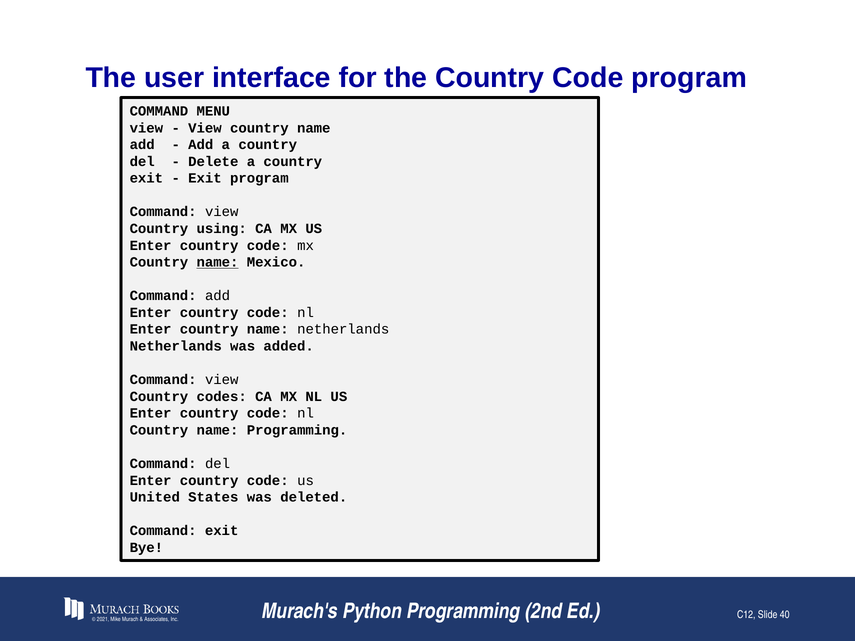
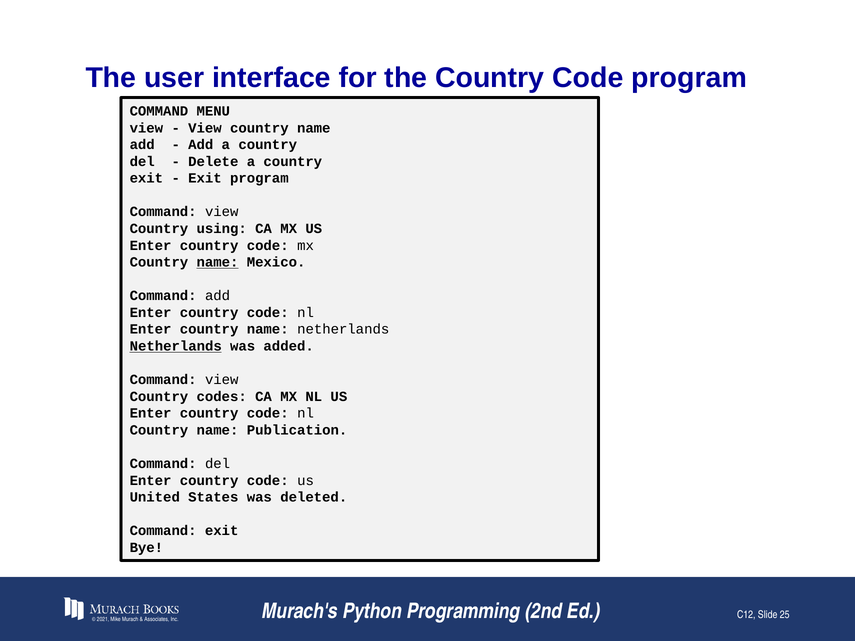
Netherlands underline: none -> present (176, 346)
name Programming: Programming -> Publication (297, 430)
40: 40 -> 25 (785, 615)
